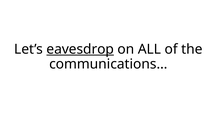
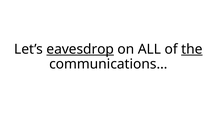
the underline: none -> present (192, 49)
